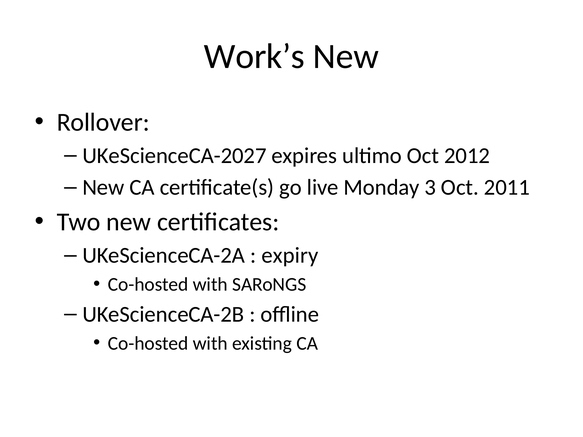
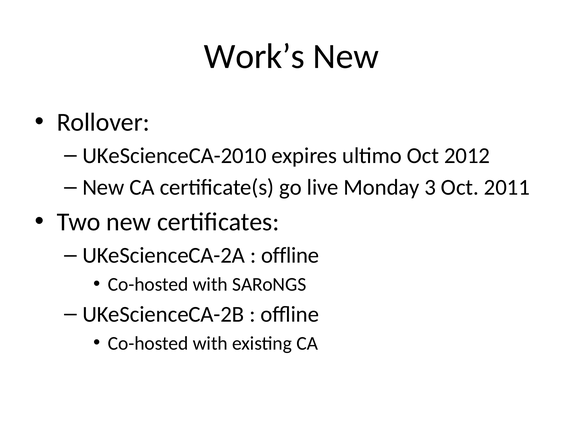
UKeScienceCA-2027: UKeScienceCA-2027 -> UKeScienceCA-2010 (174, 156)
expiry: expiry -> offline (290, 256)
